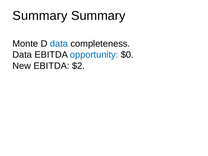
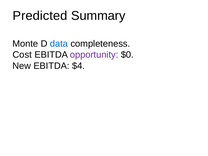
Summary: Summary -> Predicted (40, 16)
Data: Data -> Cost (22, 55)
opportunity colour: blue -> purple (94, 55)
$2: $2 -> $4 (78, 66)
